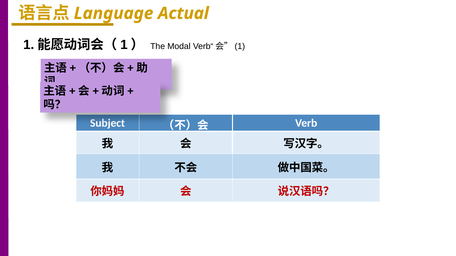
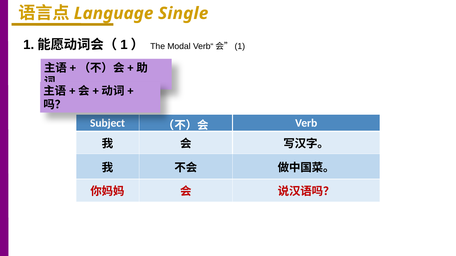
Actual: Actual -> Single (183, 13)
